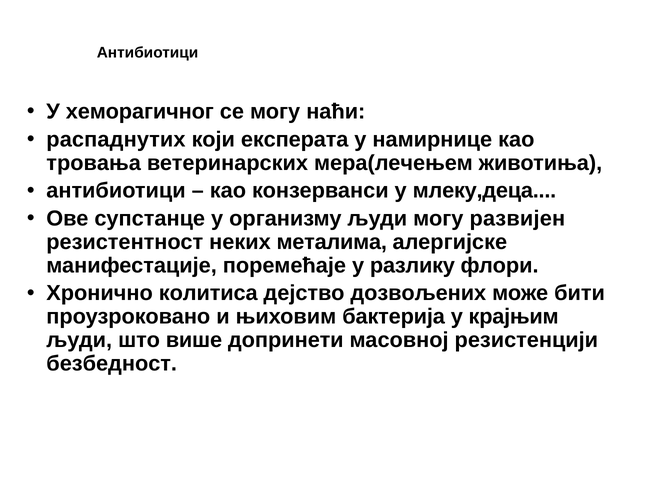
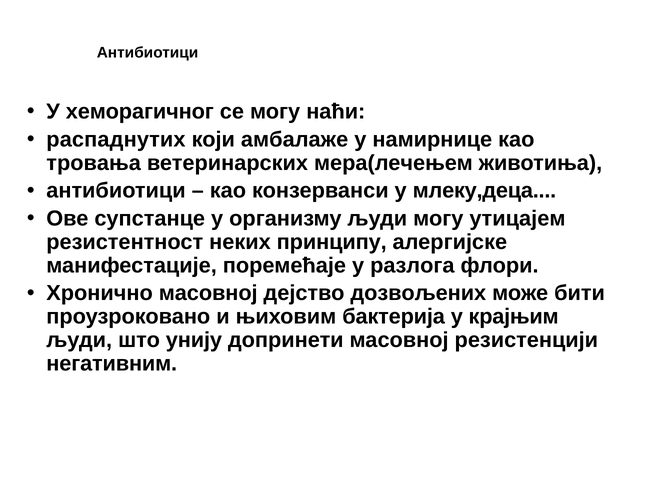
експерата: експерата -> амбалаже (295, 139)
развијен: развијен -> утицајем (517, 219)
металима: металима -> принципу (332, 242)
разлику: разлику -> разлога (412, 265)
Хронично колитиса: колитиса -> масовној (208, 293)
више: више -> унију (194, 340)
безбедност: безбедност -> негативним (112, 364)
